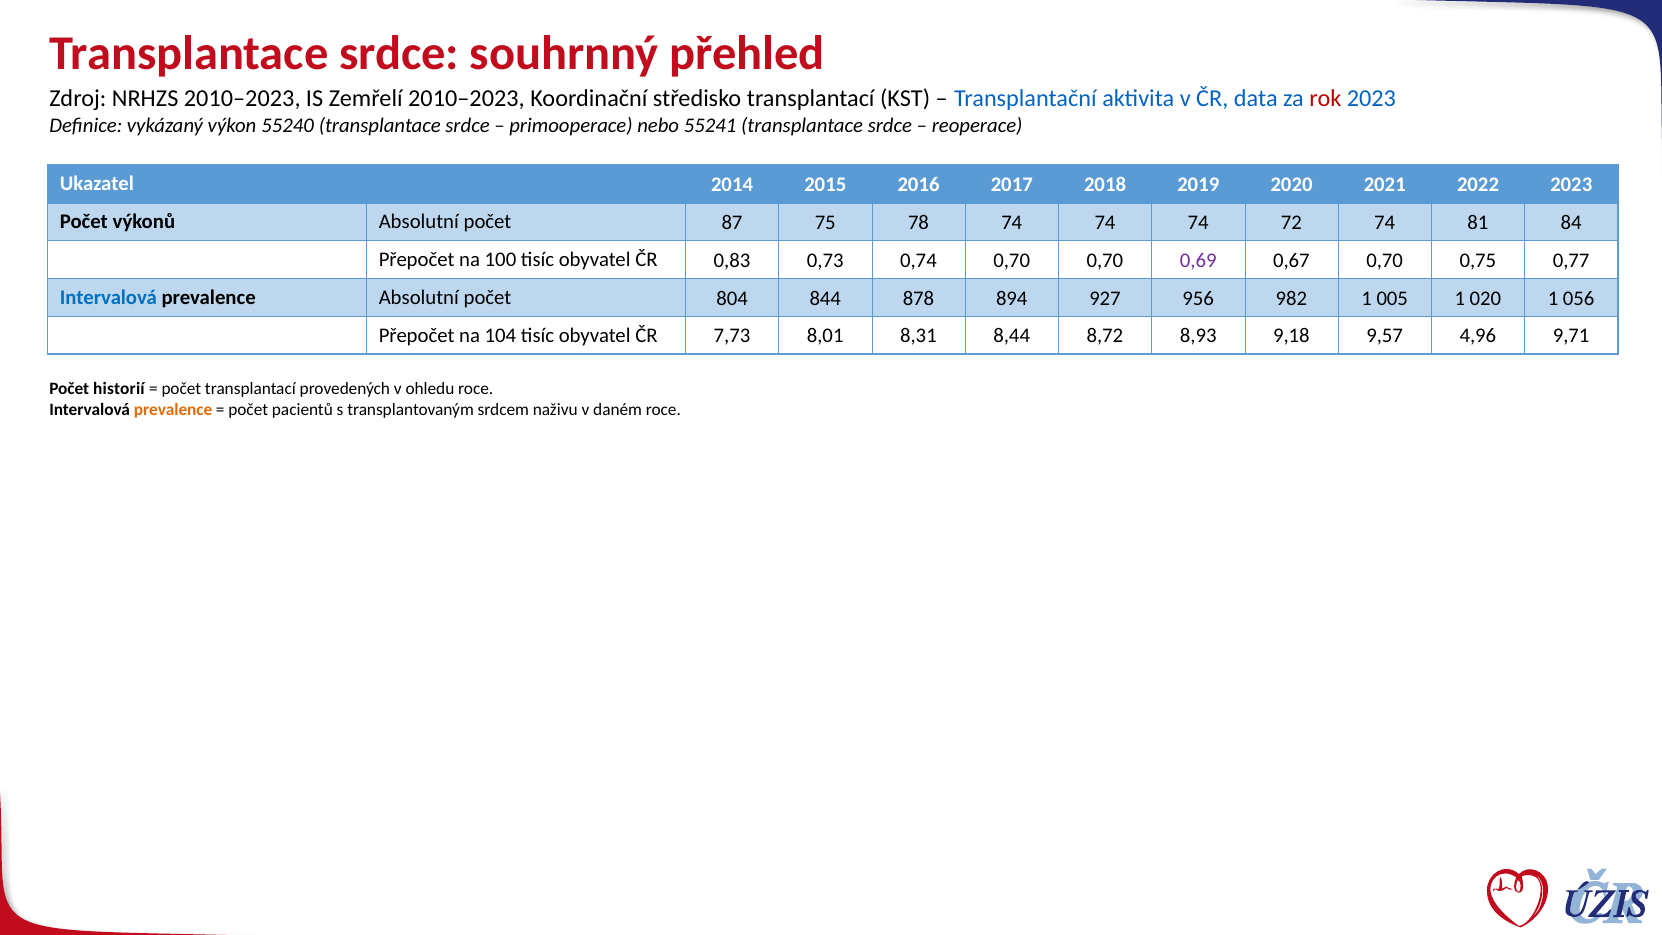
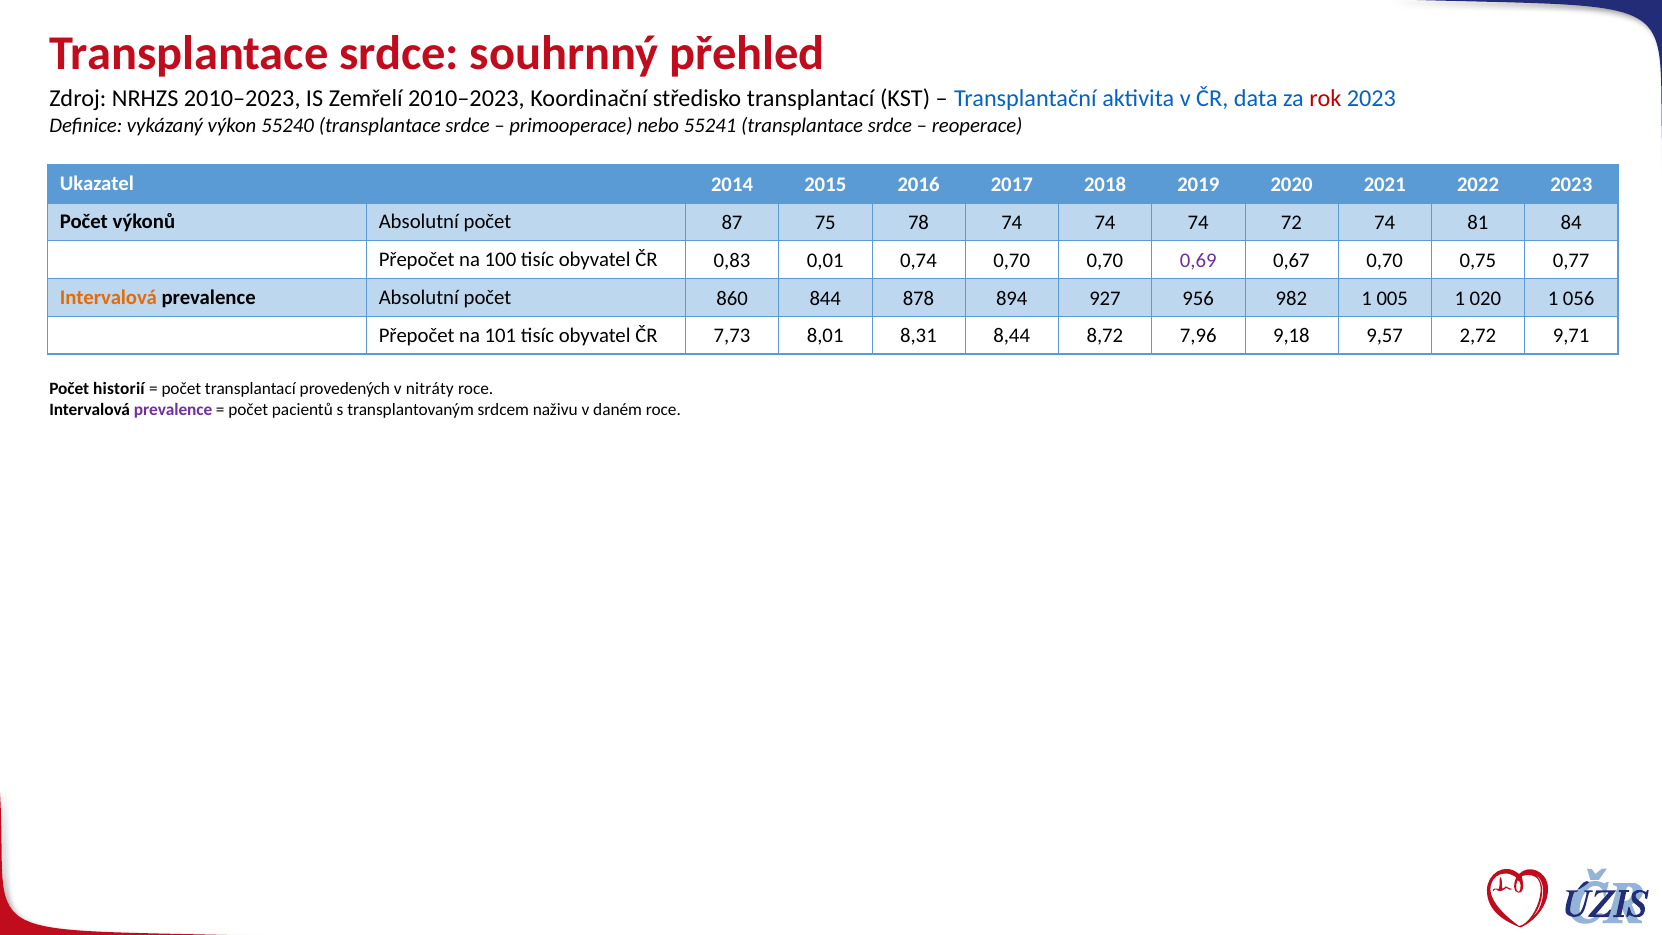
0,73: 0,73 -> 0,01 (825, 260)
Intervalová colour: blue -> orange (108, 298)
804: 804 -> 860 (732, 298)
104: 104 -> 101 (500, 335)
8,93: 8,93 -> 7,96 (1198, 336)
4,96: 4,96 -> 2,72 (1478, 336)
ohledu: ohledu -> nitráty (430, 389)
prevalence colour: orange -> purple (173, 410)
